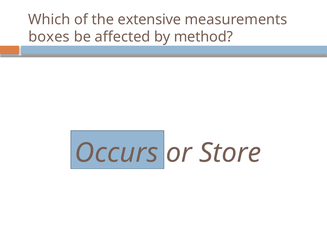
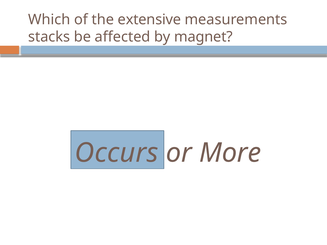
boxes: boxes -> stacks (49, 37)
method: method -> magnet (203, 37)
Store: Store -> More (230, 153)
